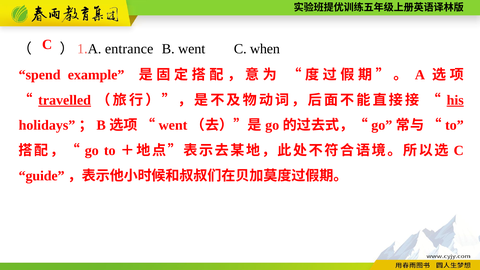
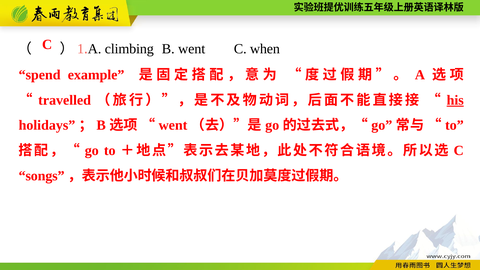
entrance: entrance -> climbing (129, 49)
travelled underline: present -> none (65, 100)
guide: guide -> songs (42, 176)
